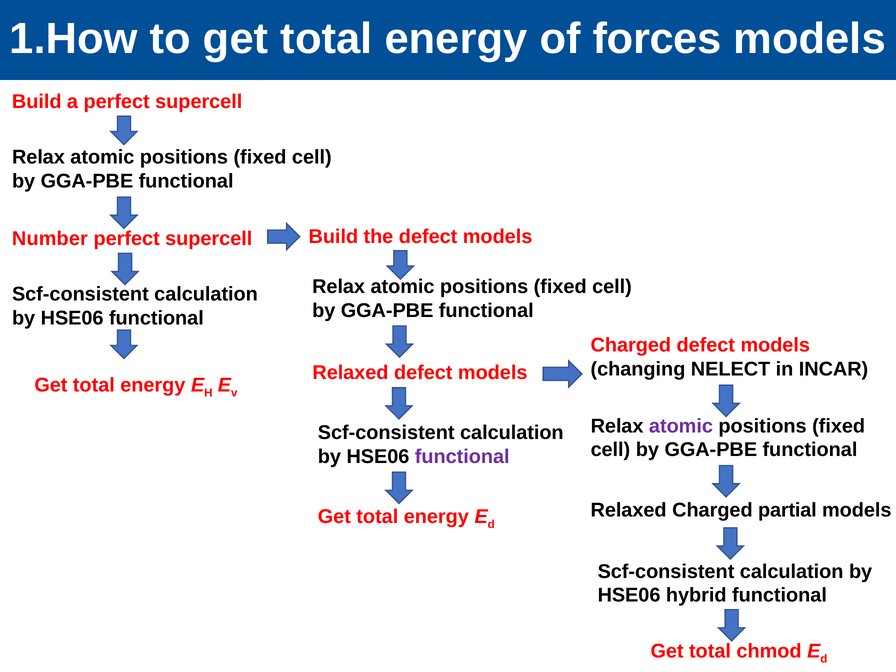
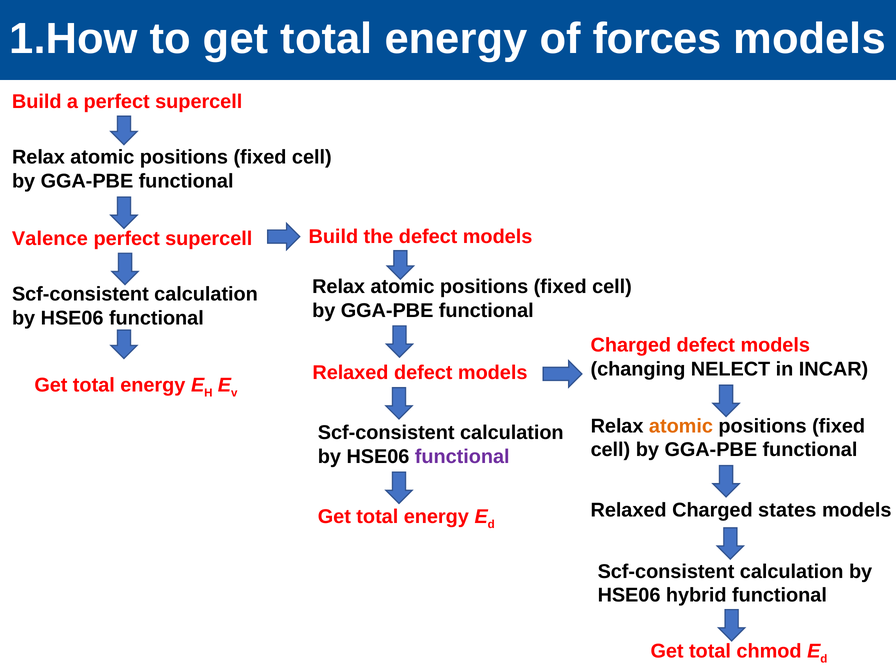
Number: Number -> Valence (50, 239)
atomic colour: purple -> orange (681, 426)
partial: partial -> states (787, 510)
